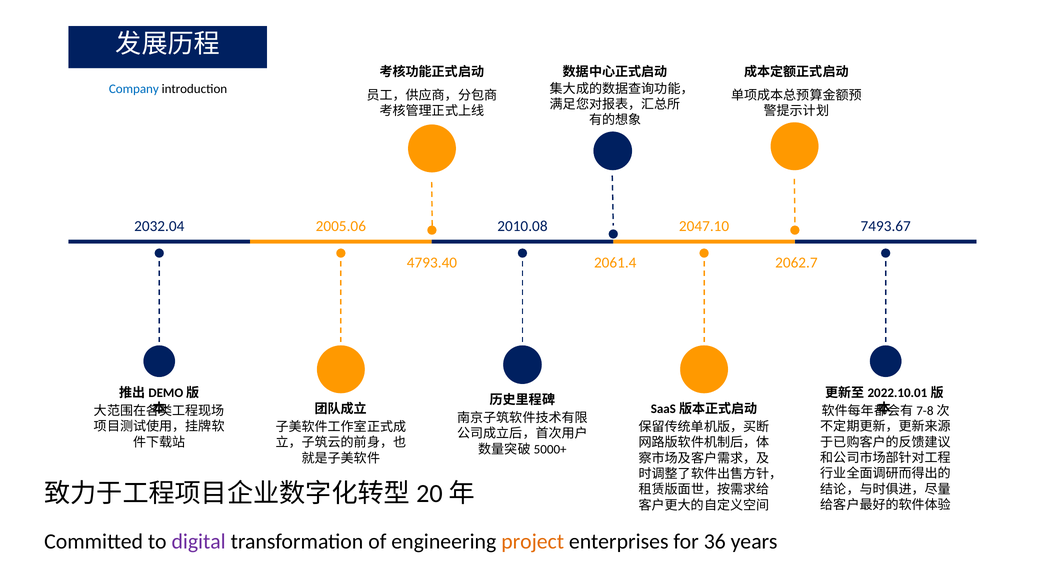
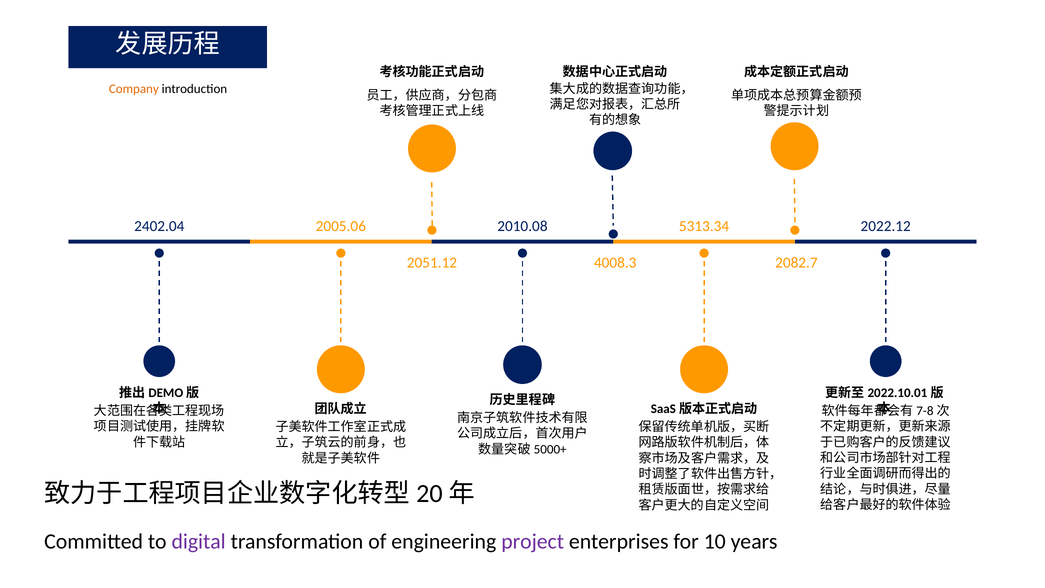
Company colour: blue -> orange (134, 89)
2032.04: 2032.04 -> 2402.04 (159, 226)
2047.10: 2047.10 -> 5313.34 (704, 226)
7493.67: 7493.67 -> 2022.12 (886, 226)
4793.40: 4793.40 -> 2051.12 (432, 262)
2061.4: 2061.4 -> 4008.3 (615, 262)
2062.7: 2062.7 -> 2082.7 (796, 262)
project colour: orange -> purple (533, 541)
36: 36 -> 10 (715, 541)
